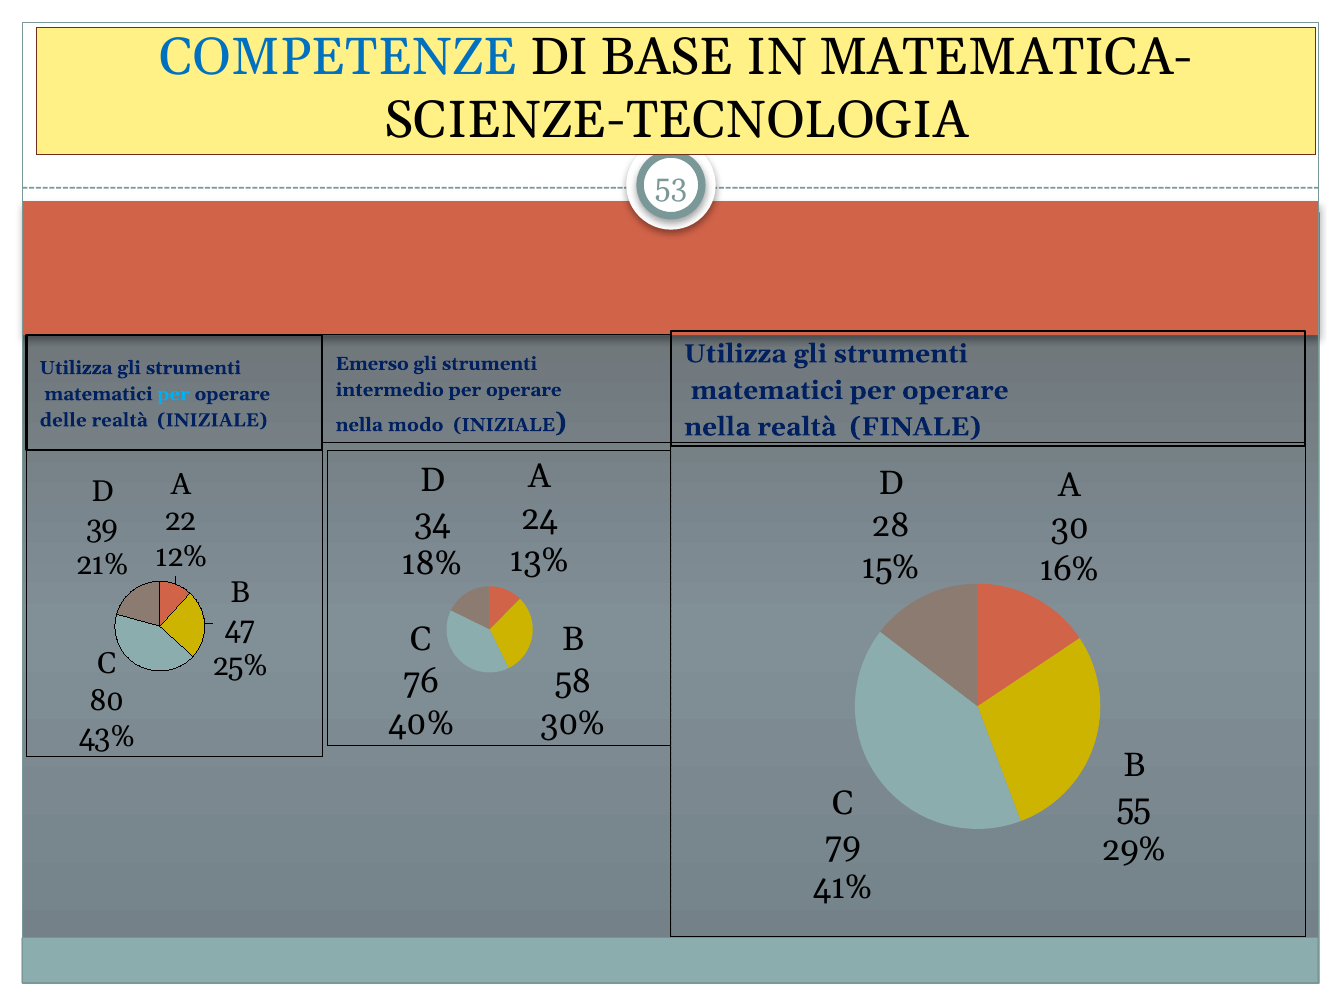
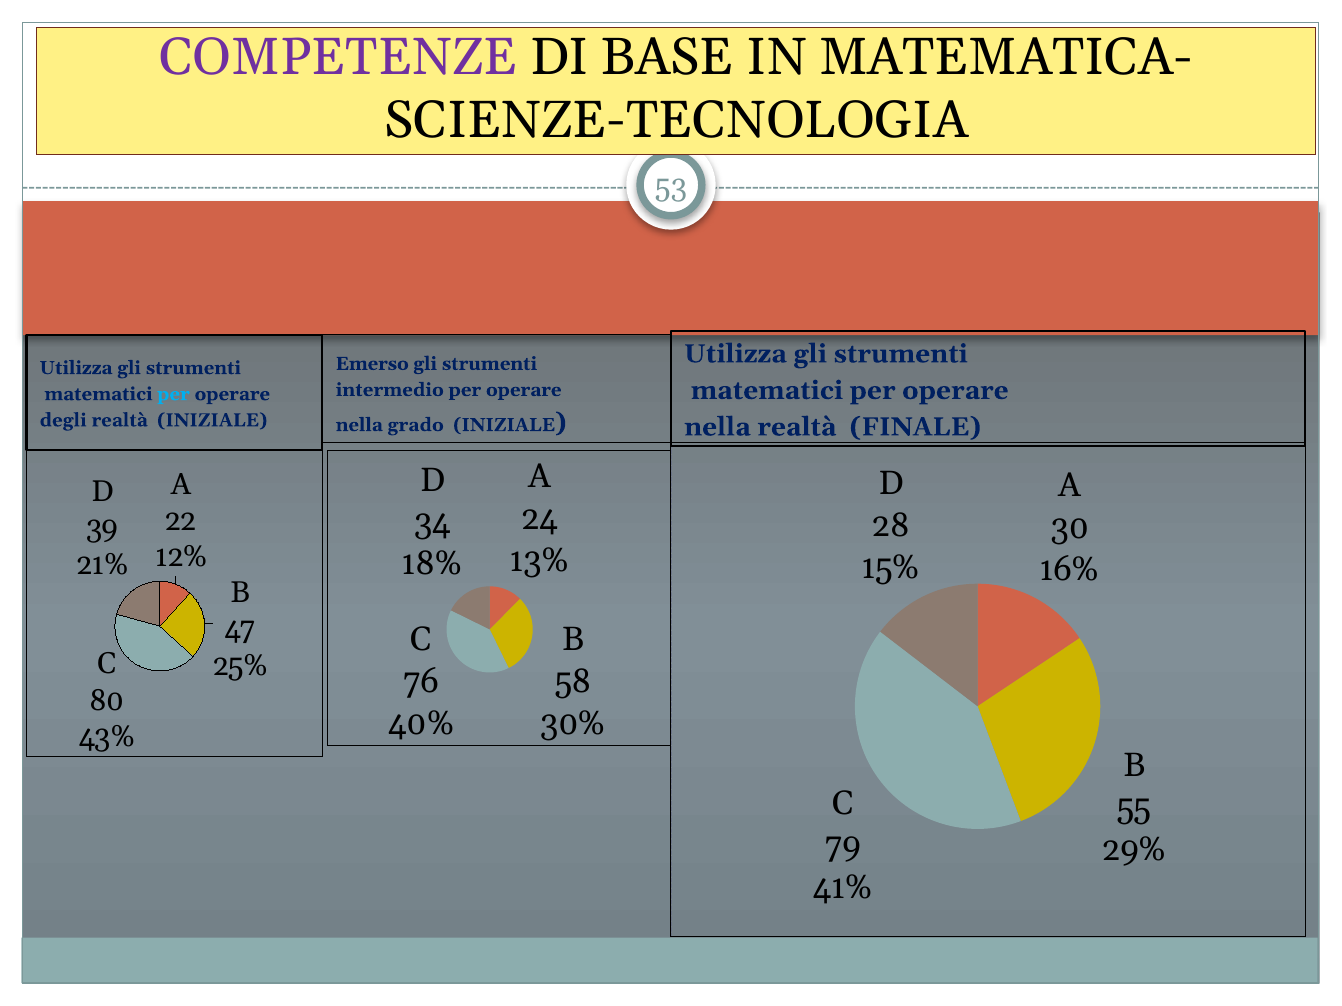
COMPETENZE colour: blue -> purple (339, 57)
delle: delle -> degli (63, 420)
modo: modo -> grado (416, 425)
